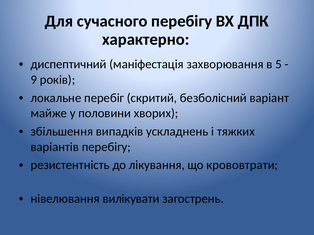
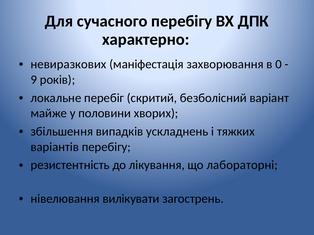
диспептичний: диспептичний -> невиразкових (69, 64)
5: 5 -> 0 (278, 64)
крововтрати: крововтрати -> лабораторні (242, 165)
